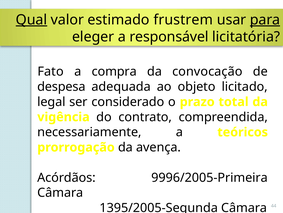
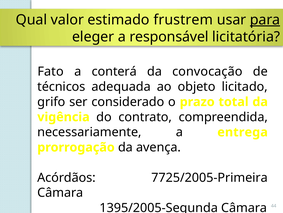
Qual underline: present -> none (31, 20)
compra: compra -> conterá (114, 71)
despesa: despesa -> técnicos (61, 86)
legal: legal -> grifo (51, 102)
teóricos: teóricos -> entrega (243, 132)
9996/2005-Primeira: 9996/2005-Primeira -> 7725/2005-Primeira (210, 177)
